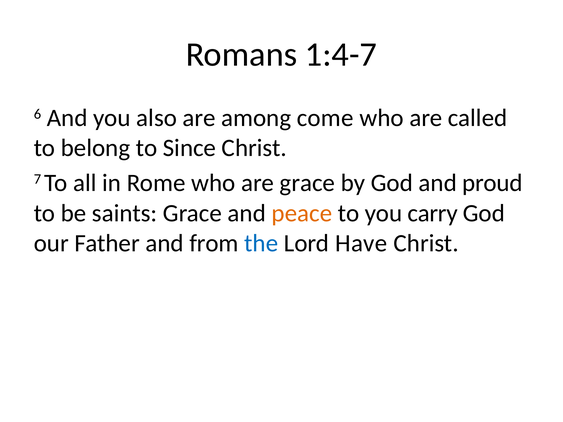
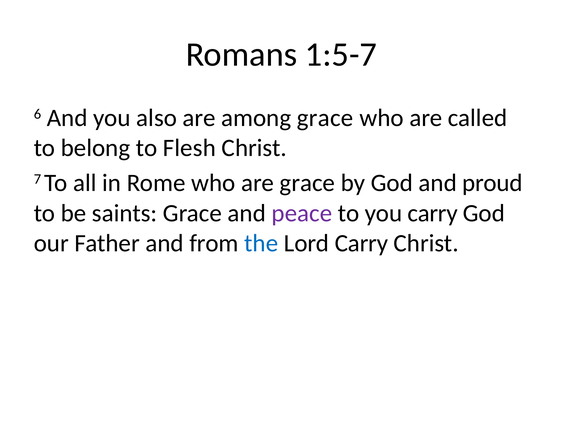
1:4-7: 1:4-7 -> 1:5-7 (341, 55)
among come: come -> grace (325, 118)
Since: Since -> Flesh (189, 148)
peace colour: orange -> purple (302, 213)
Lord Have: Have -> Carry (361, 243)
